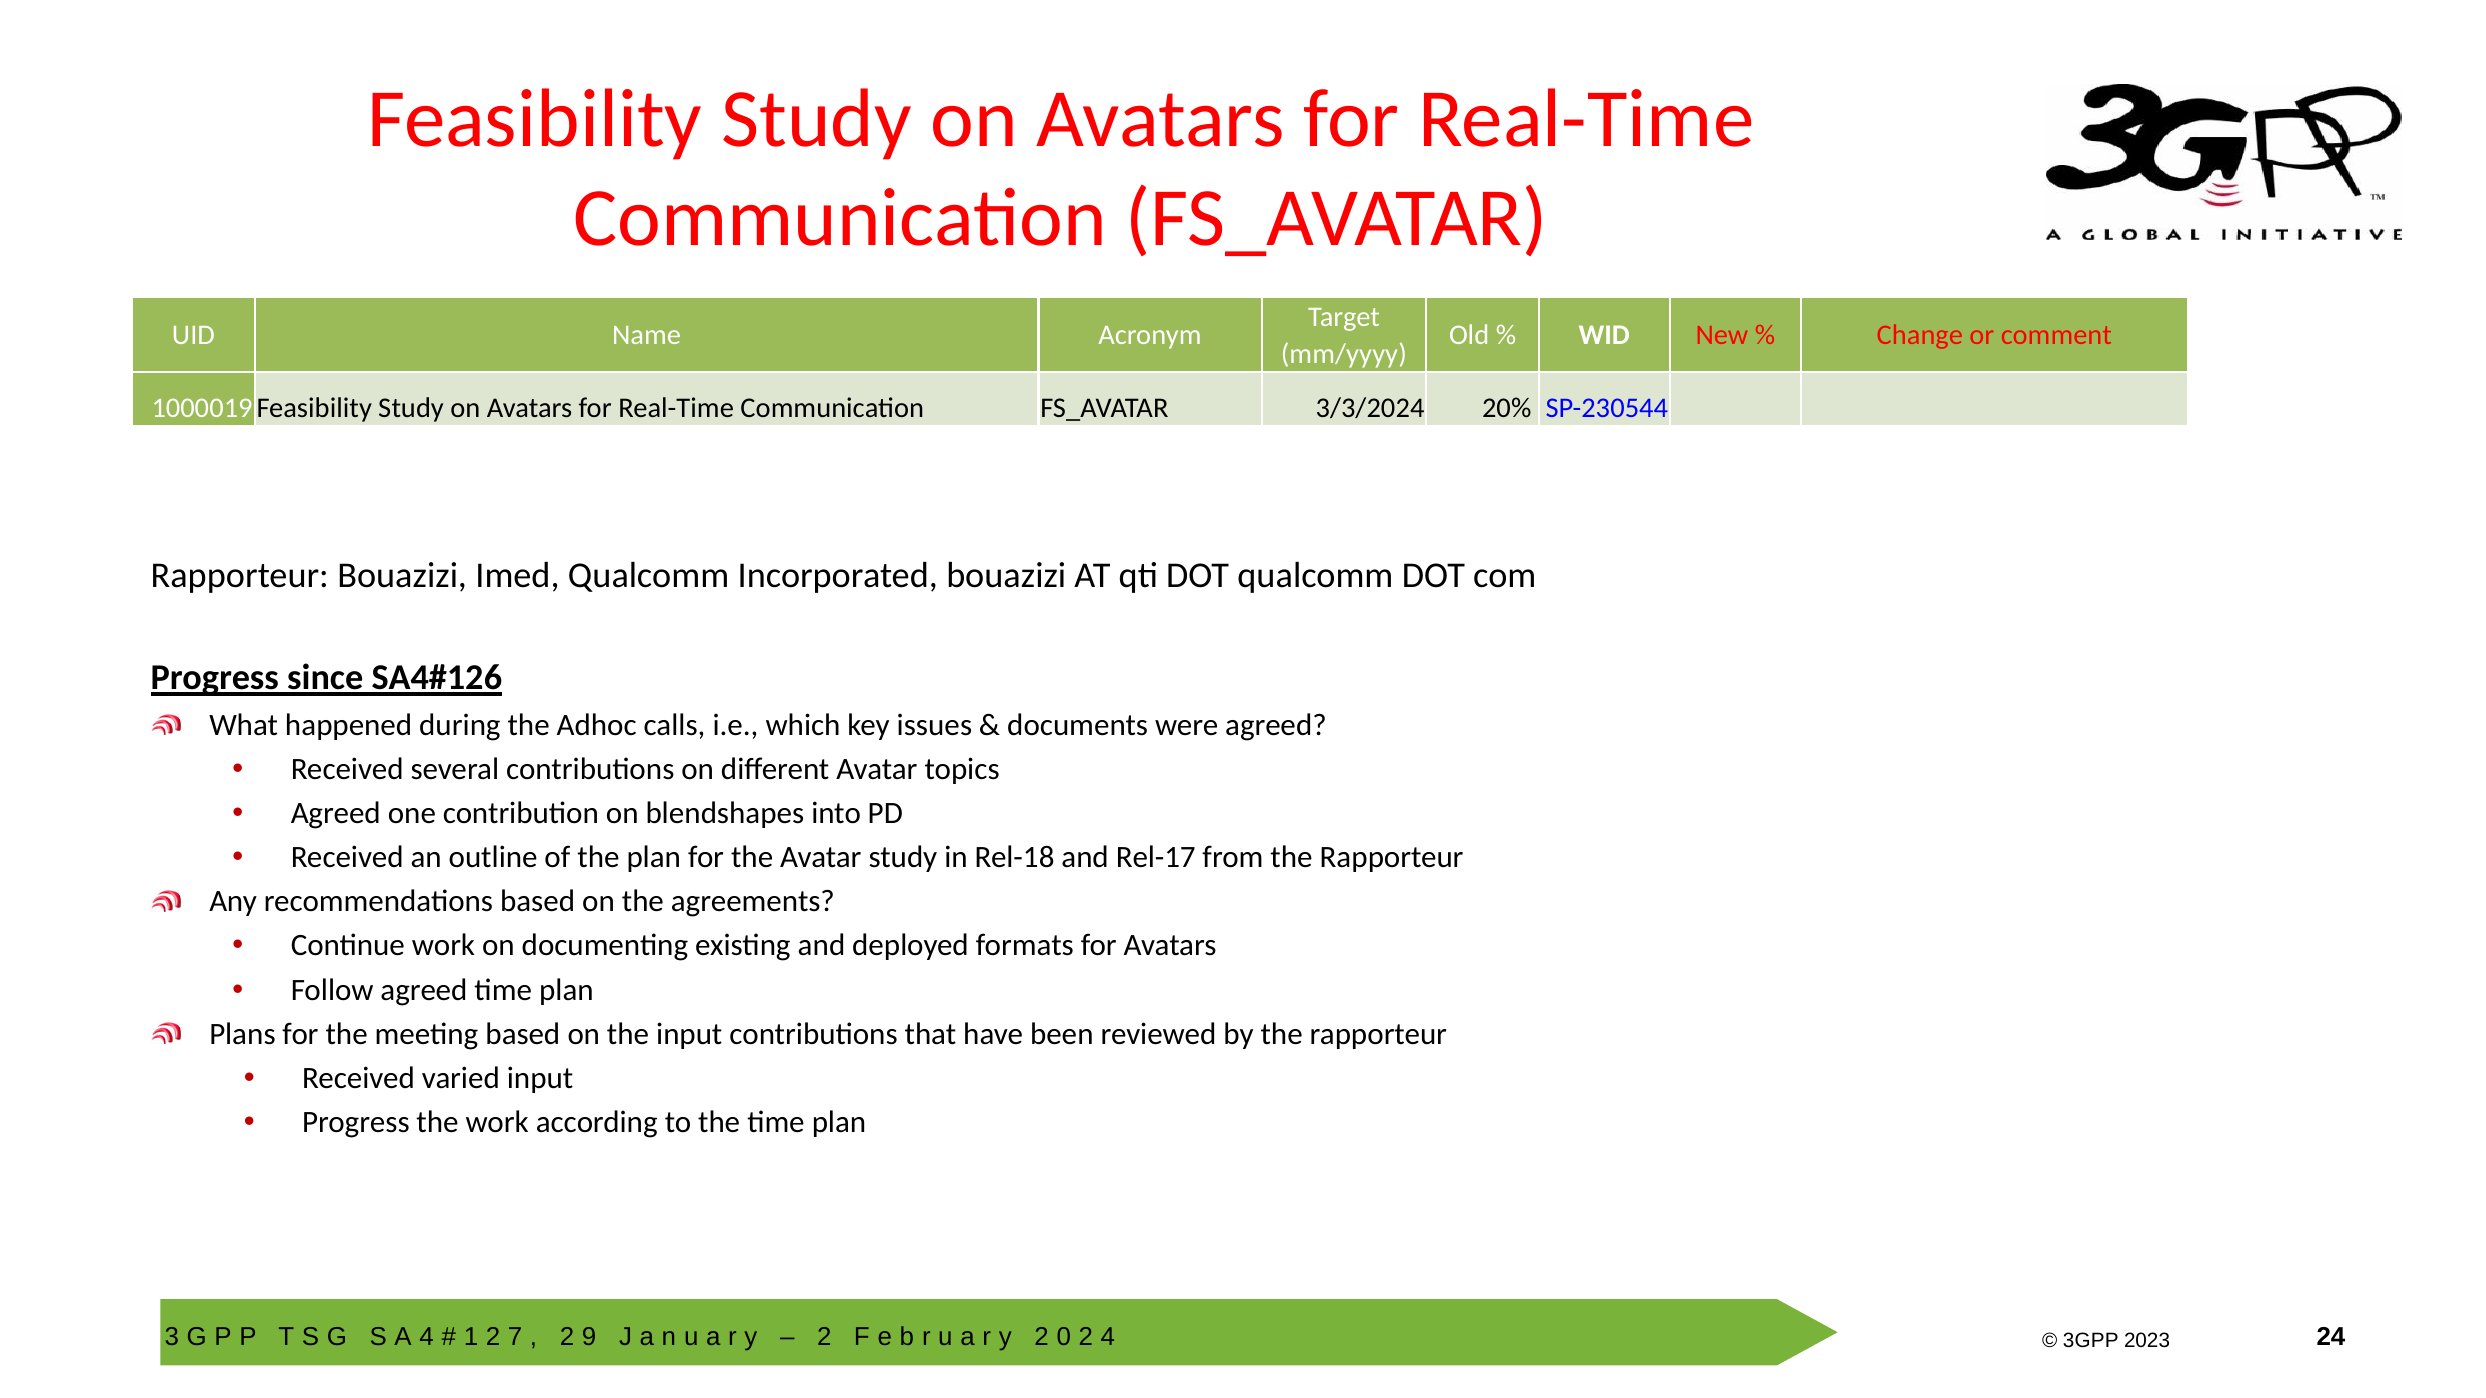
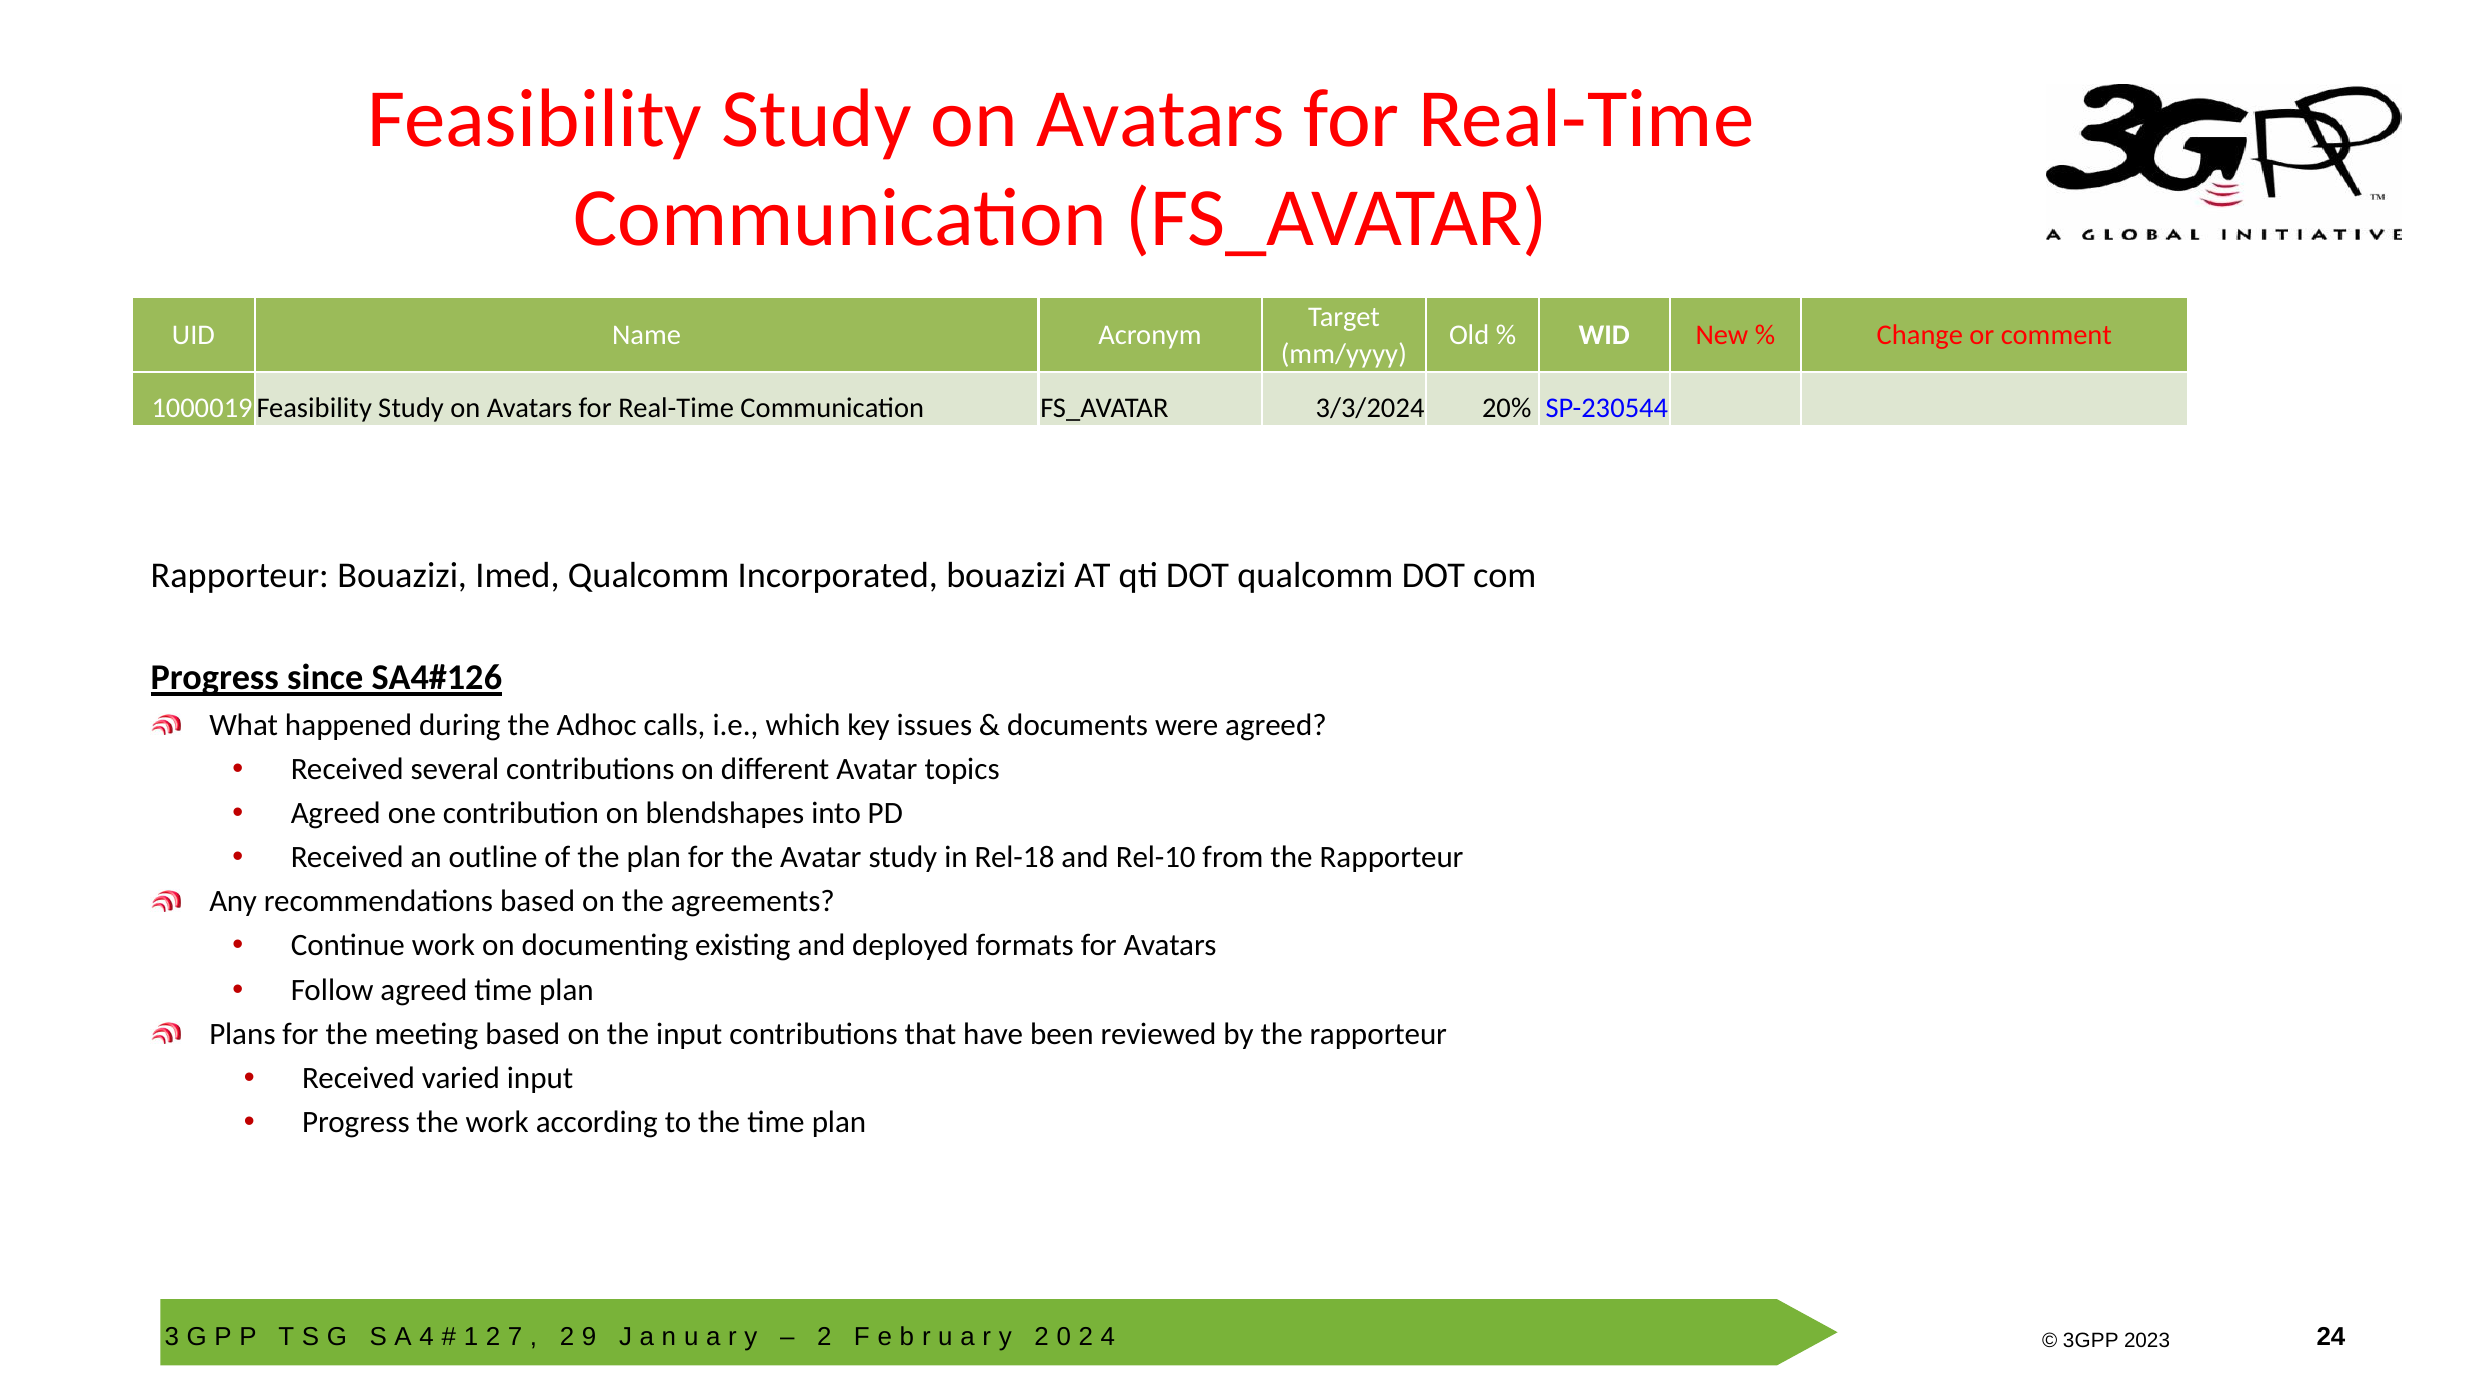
Rel-17: Rel-17 -> Rel-10 (1156, 858)
